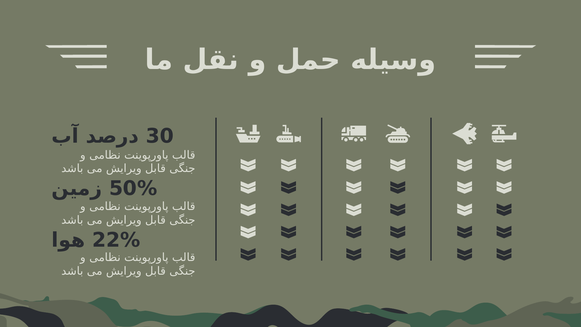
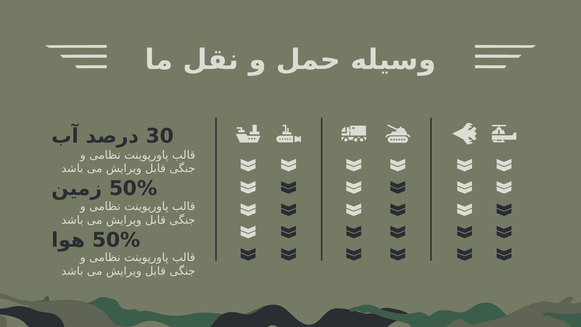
22%: 22% -> 50% (116, 240)
